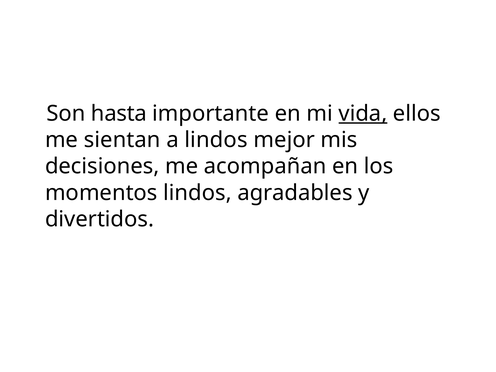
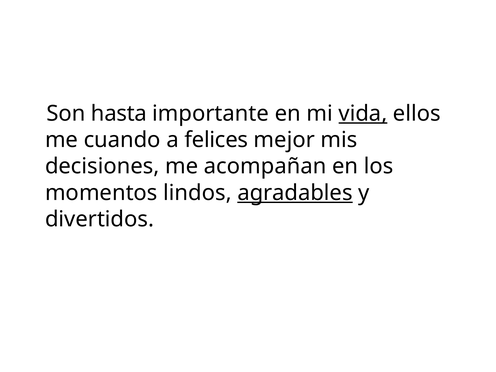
sientan: sientan -> cuando (122, 140)
a lindos: lindos -> felices (216, 140)
agradables underline: none -> present (295, 193)
